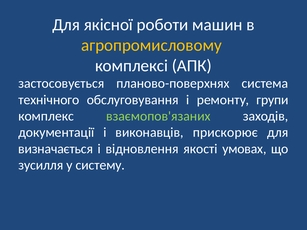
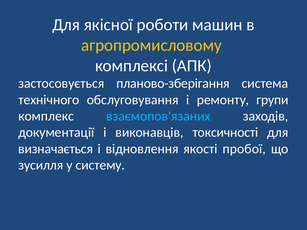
планово-поверхнях: планово-поверхнях -> планово-зберігання (173, 84)
взаємопов'язаних colour: light green -> light blue (158, 116)
прискорює: прискорює -> токсичності (225, 133)
умовах: умовах -> пробої (244, 149)
